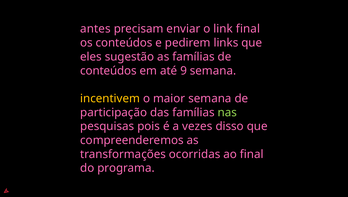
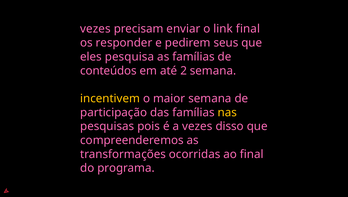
antes: antes -> vezes (95, 29)
os conteúdos: conteúdos -> responder (124, 43)
links: links -> seus (226, 43)
sugestão: sugestão -> pesquisa (129, 57)
9: 9 -> 2 (184, 71)
nas colour: light green -> yellow (227, 112)
